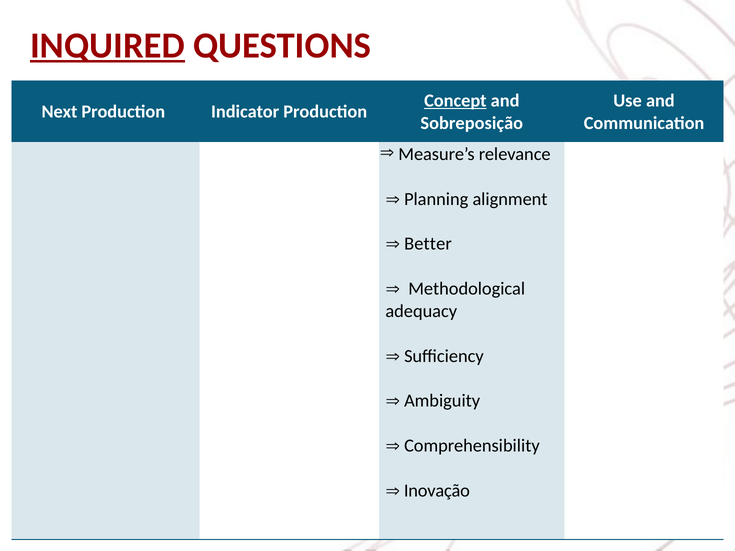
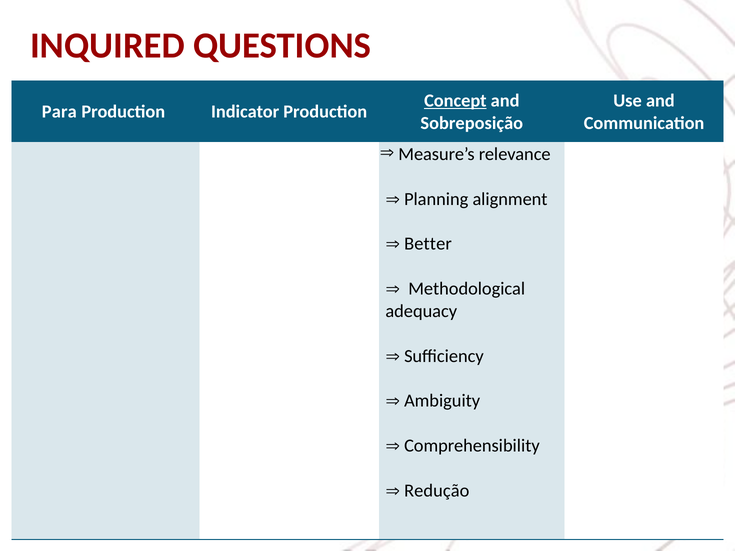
INQUIRED underline: present -> none (107, 45)
Next: Next -> Para (59, 112)
Inovação: Inovação -> Redução (437, 491)
